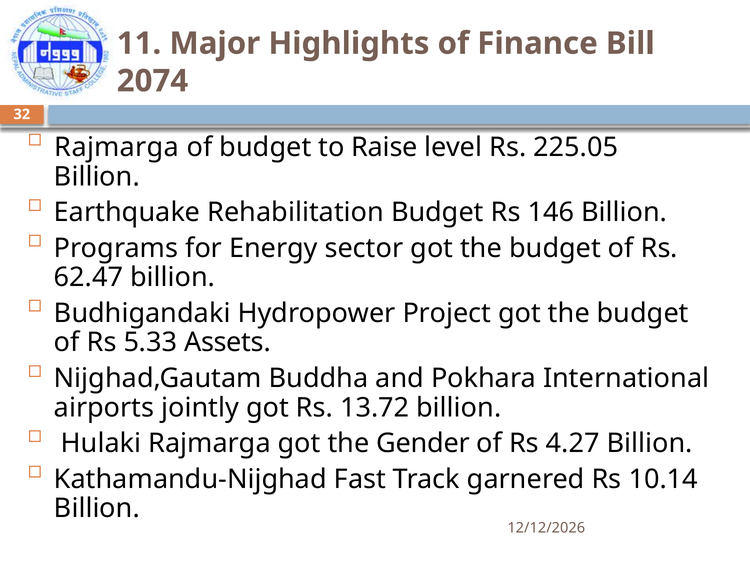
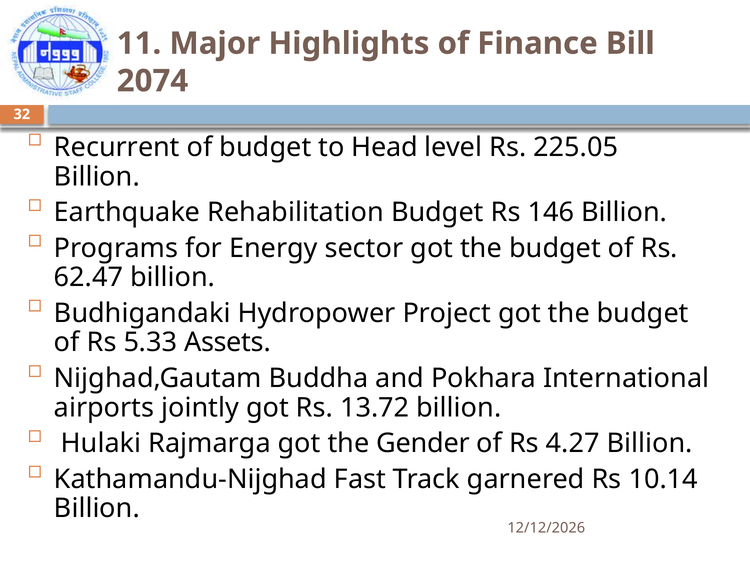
Rajmarga: Rajmarga -> Recurrent (117, 147)
Raise: Raise -> Head (385, 147)
